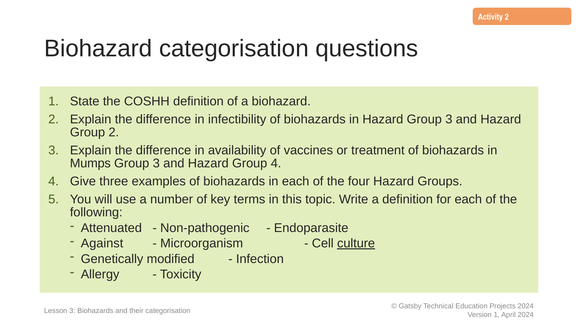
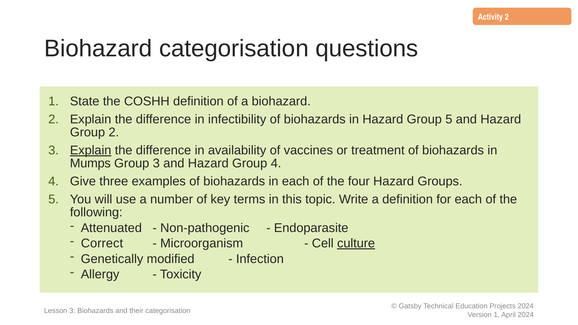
Hazard Group 3: 3 -> 5 (449, 119)
Explain underline: none -> present (91, 150)
Against: Against -> Correct (102, 243)
